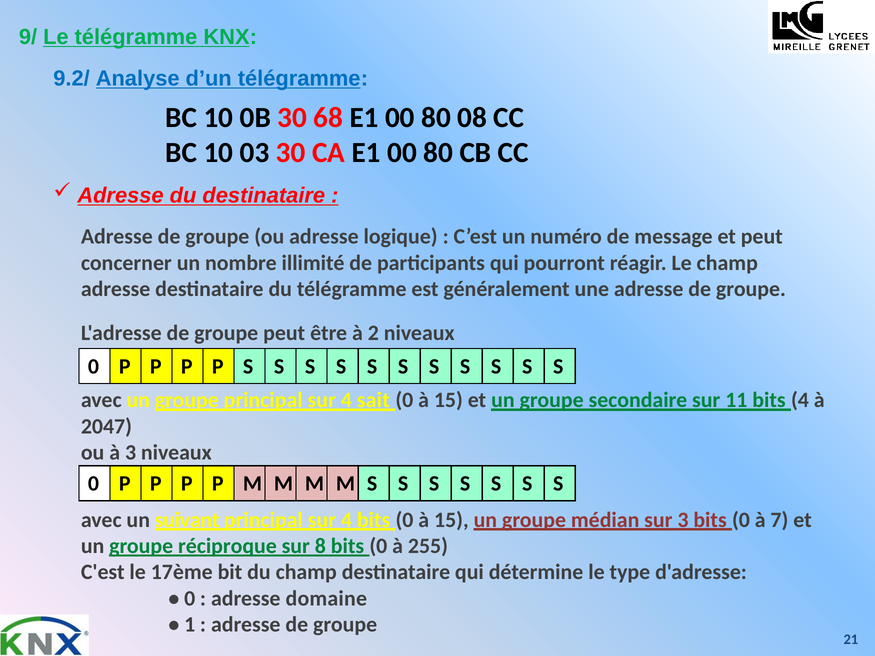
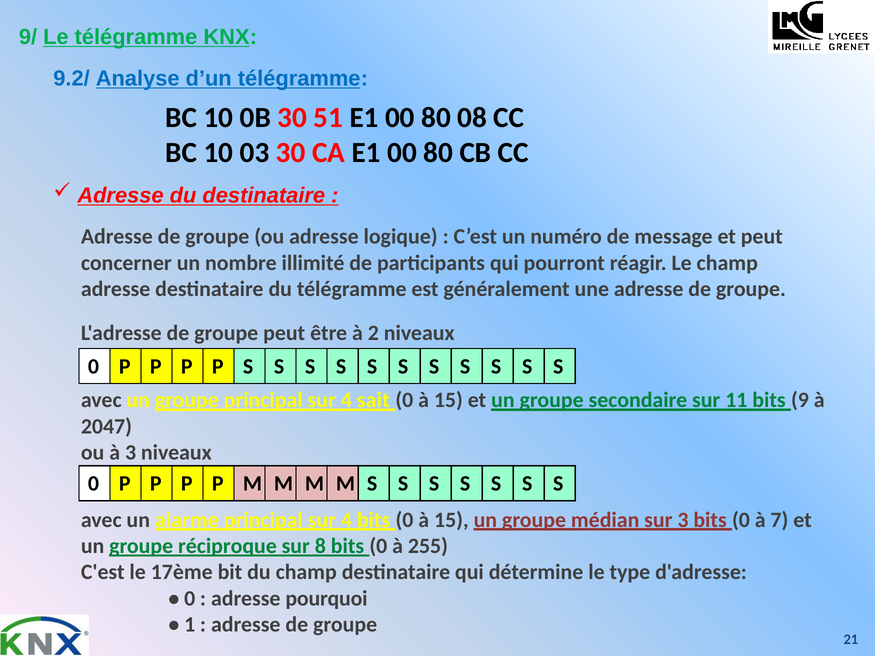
68: 68 -> 51 (328, 118)
bits 4: 4 -> 9 (800, 400)
suivant: suivant -> alarme (187, 520)
domaine: domaine -> pourquoi (327, 599)
